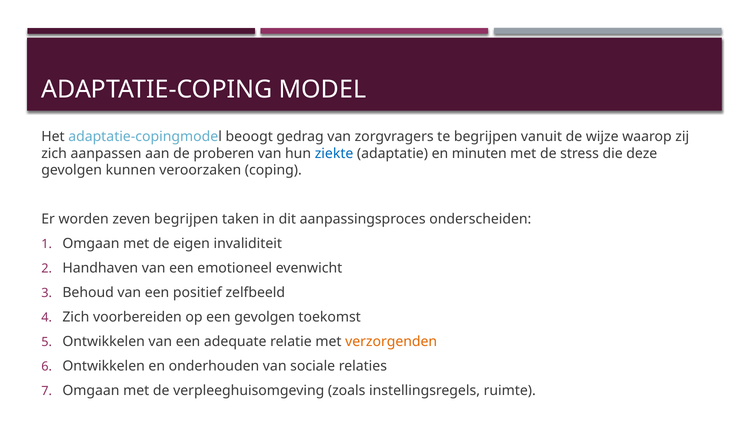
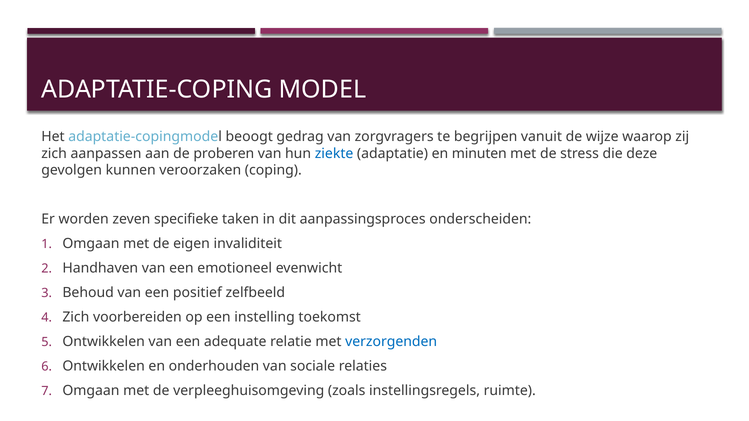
zeven begrijpen: begrijpen -> specifieke (186, 219)
een gevolgen: gevolgen -> instelling (265, 317)
verzorgenden colour: orange -> blue (391, 342)
